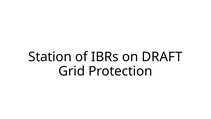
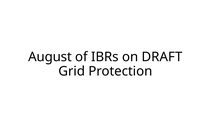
Station: Station -> August (50, 57)
